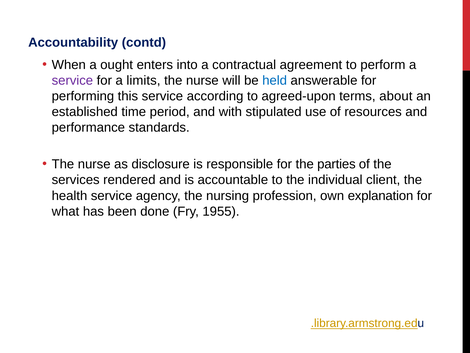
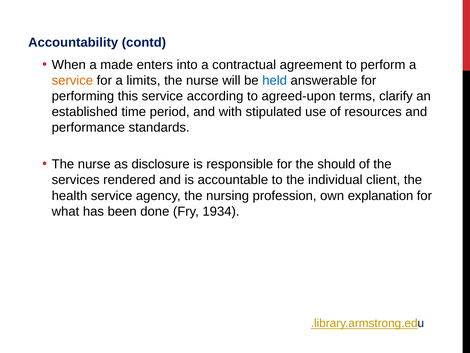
ought: ought -> made (117, 65)
service colour: purple -> orange (72, 80)
about: about -> clarify (396, 96)
parties: parties -> should (336, 164)
1955: 1955 -> 1934 (221, 211)
